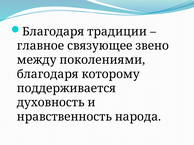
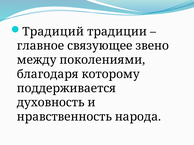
Благодаря: Благодаря -> Традиций (53, 32)
